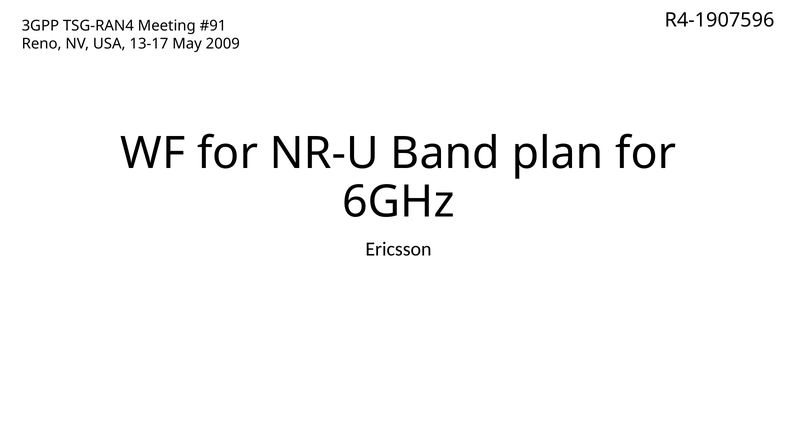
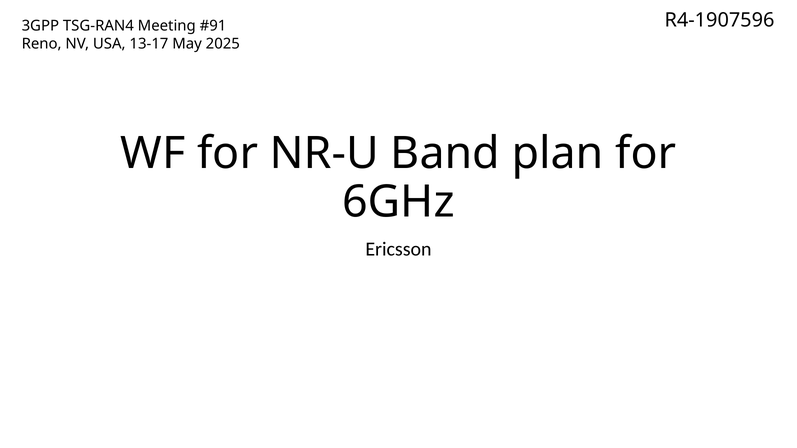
2009: 2009 -> 2025 (223, 44)
